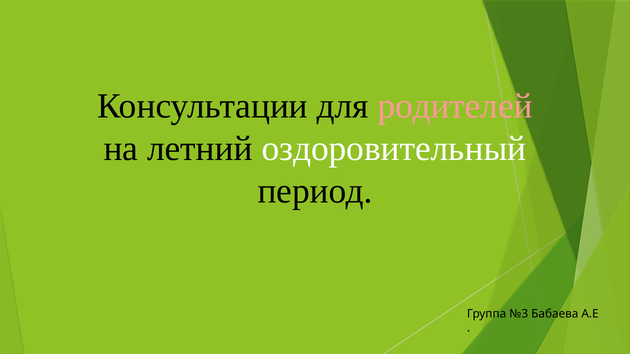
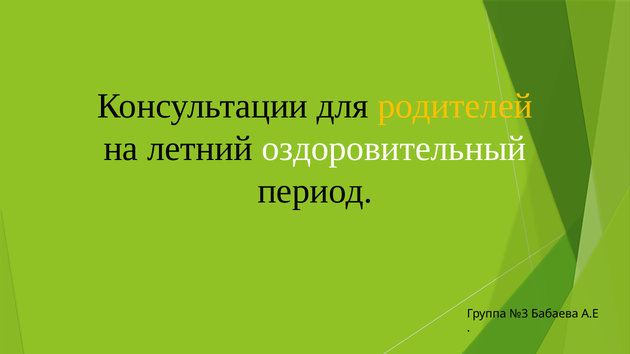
родителей colour: pink -> yellow (455, 106)
